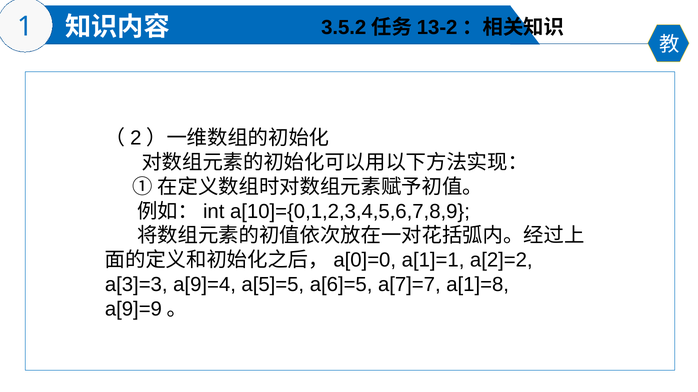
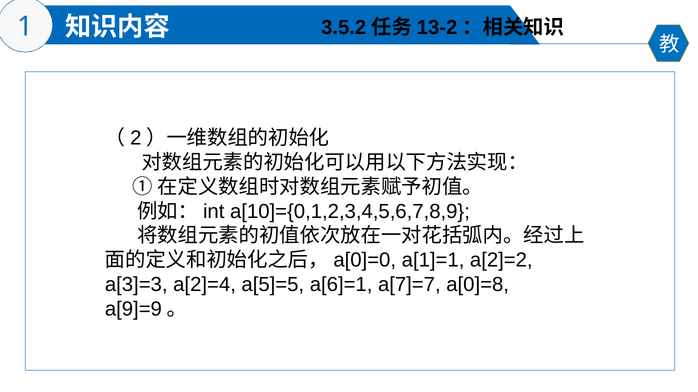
a[9]=4: a[9]=4 -> a[2]=4 (205, 285)
a[6]=5: a[6]=5 -> a[6]=1 (341, 285)
a[1]=8: a[1]=8 -> a[0]=8 (478, 285)
